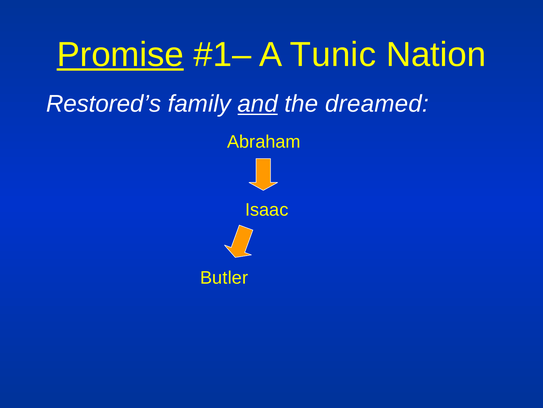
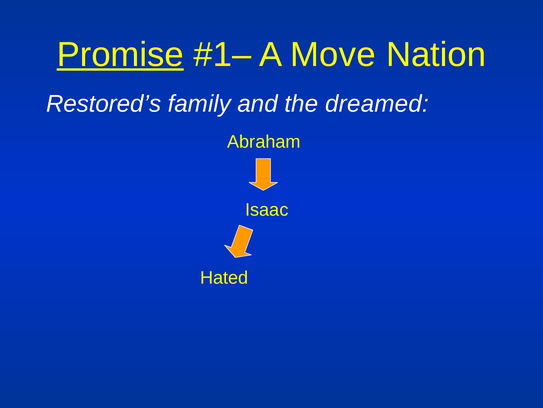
Tunic: Tunic -> Move (333, 54)
and underline: present -> none (258, 104)
Butler: Butler -> Hated (224, 277)
